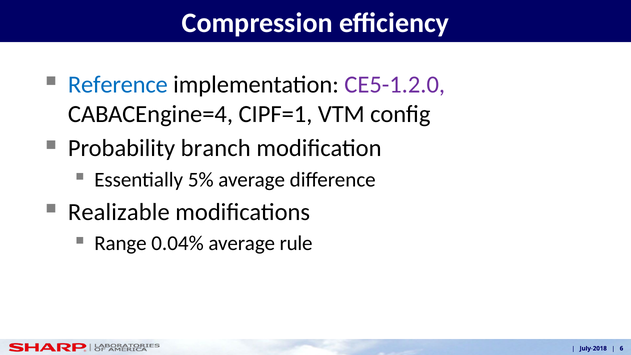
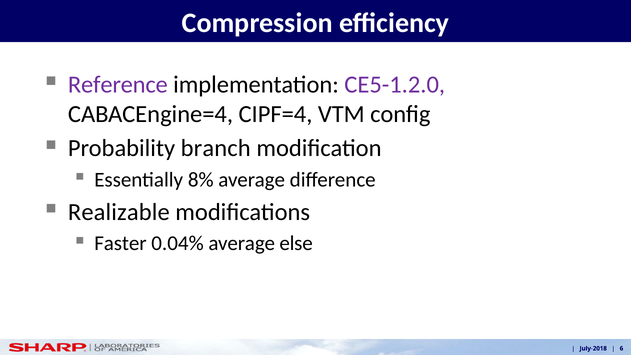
Reference colour: blue -> purple (118, 84)
CIPF=1: CIPF=1 -> CIPF=4 (275, 114)
5%: 5% -> 8% (201, 180)
Range: Range -> Faster (120, 243)
rule: rule -> else (296, 243)
